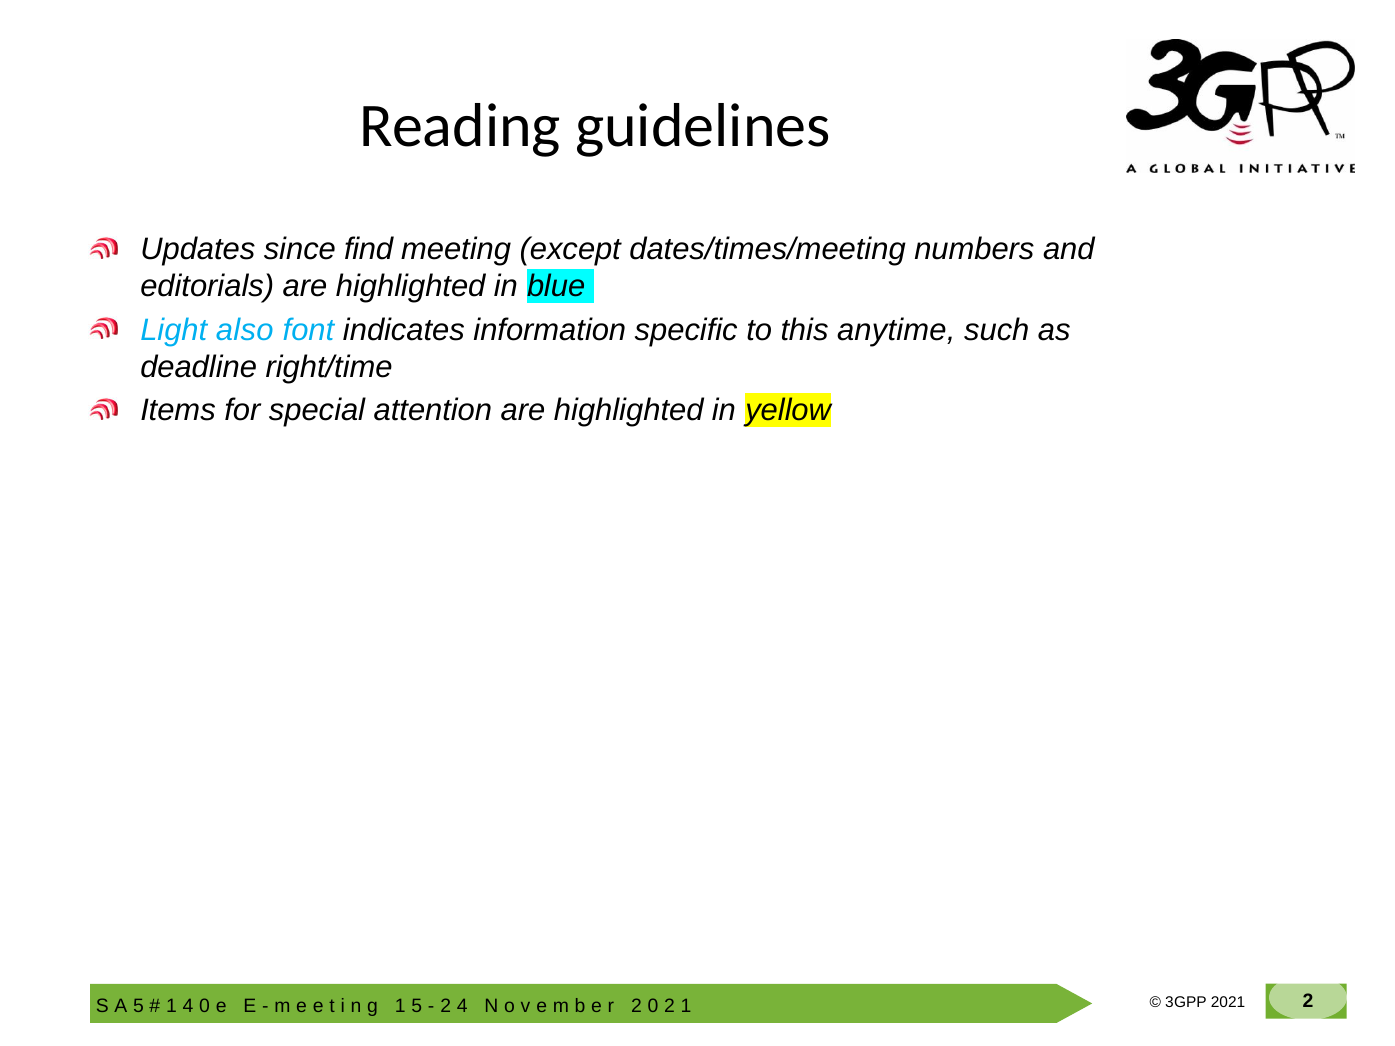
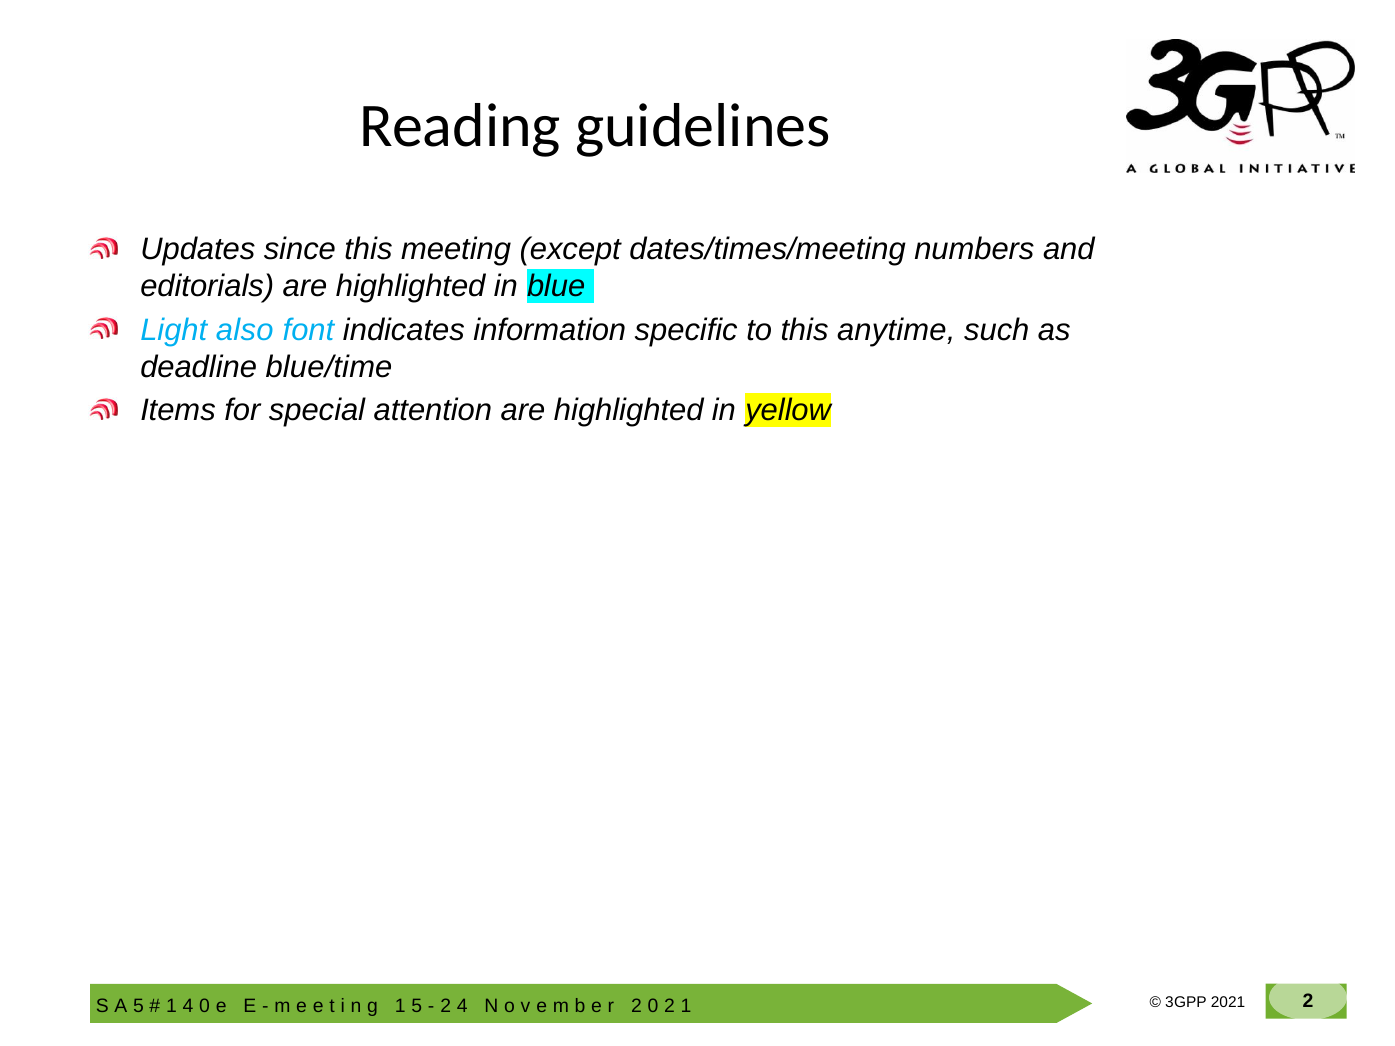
since find: find -> this (368, 250)
right/time: right/time -> blue/time (329, 367)
